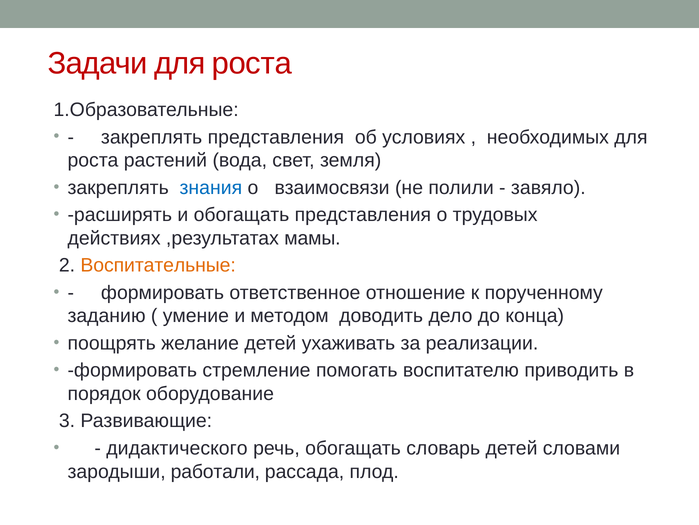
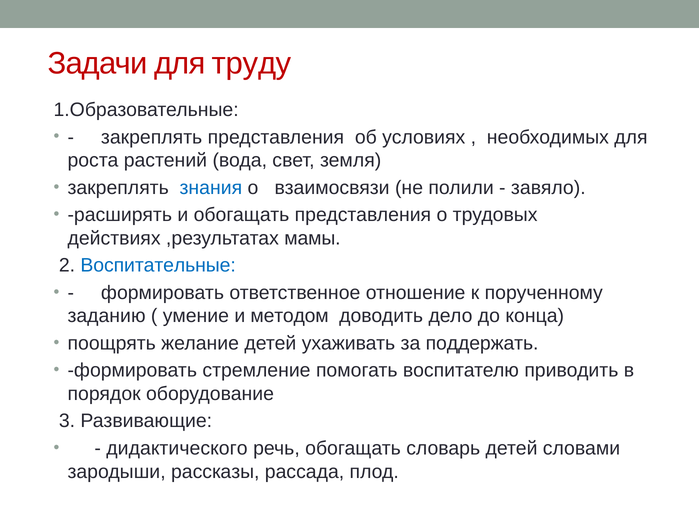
Задачи для роста: роста -> труду (252, 63)
Воспитательные colour: orange -> blue (158, 265)
реализации: реализации -> поддержать (482, 343)
работали: работали -> рассказы (215, 471)
